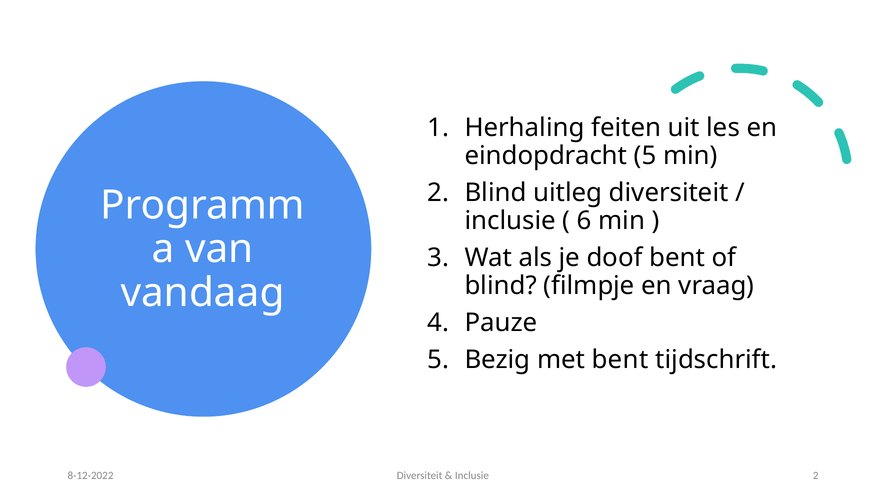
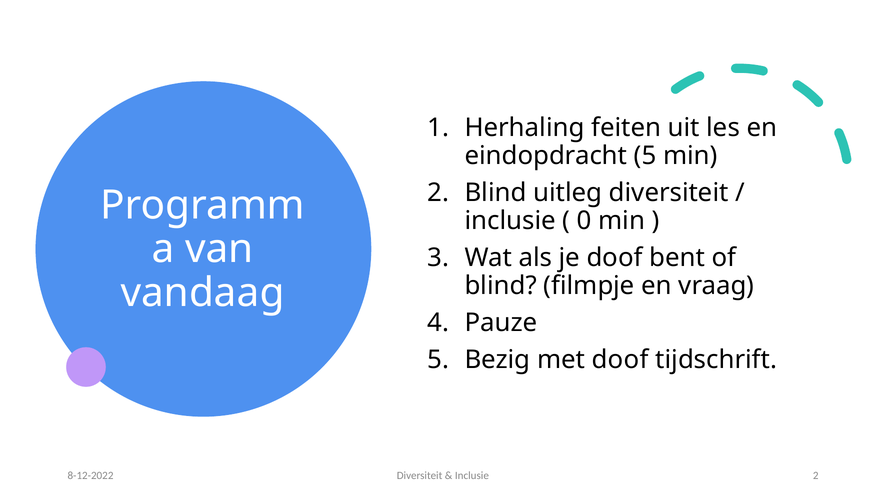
6: 6 -> 0 (584, 221)
met bent: bent -> doof (620, 360)
